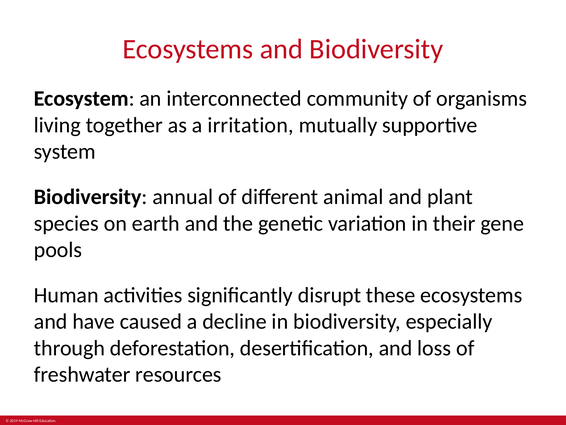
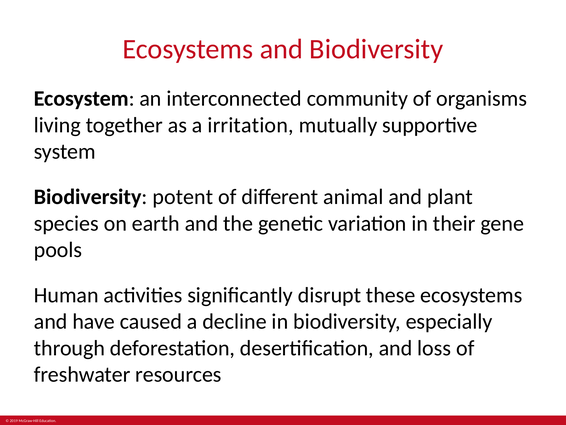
annual: annual -> potent (183, 197)
